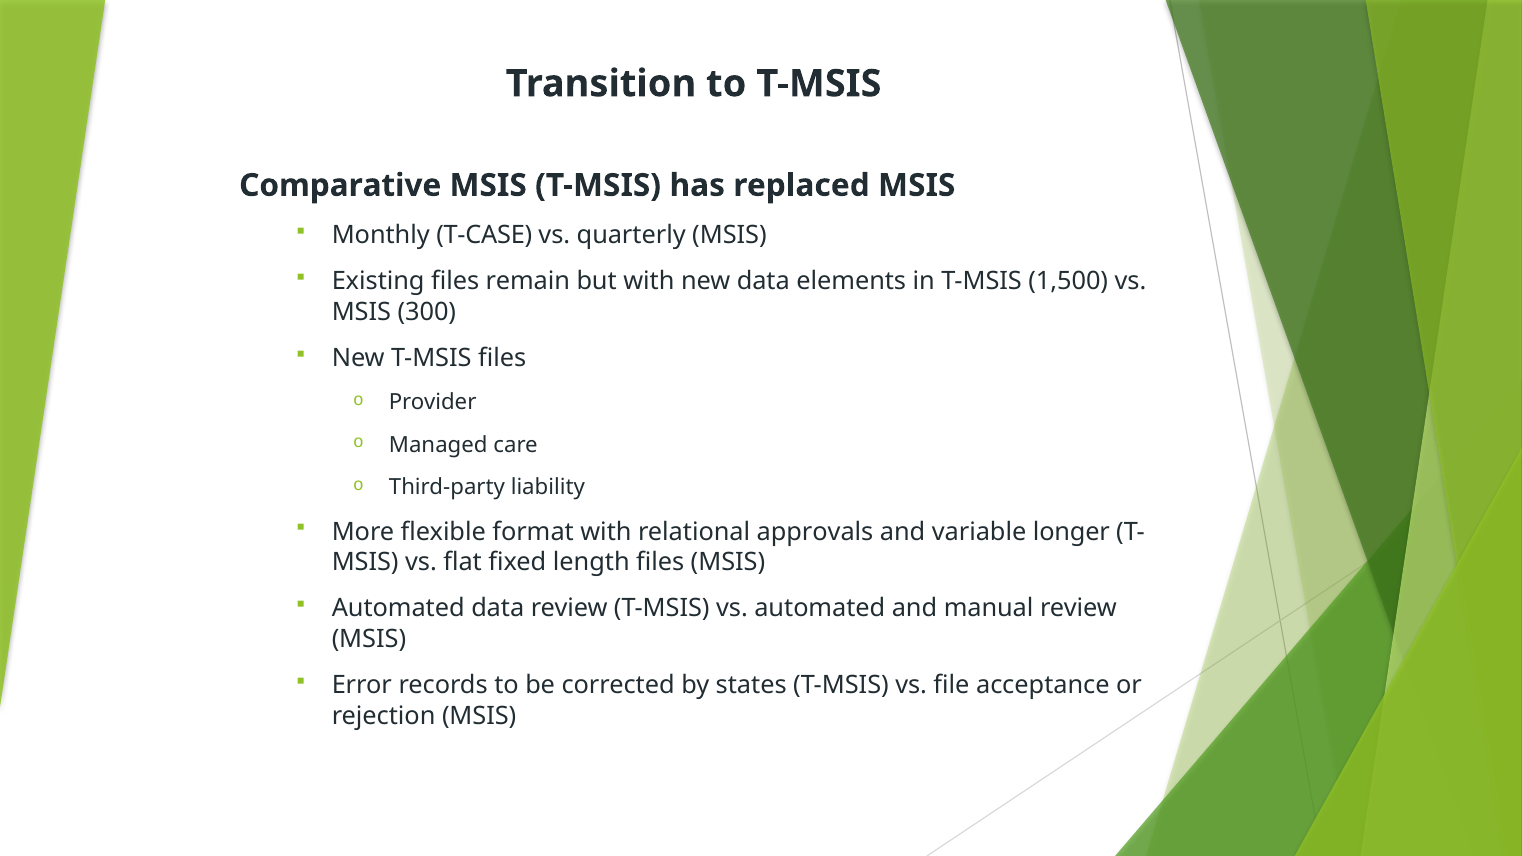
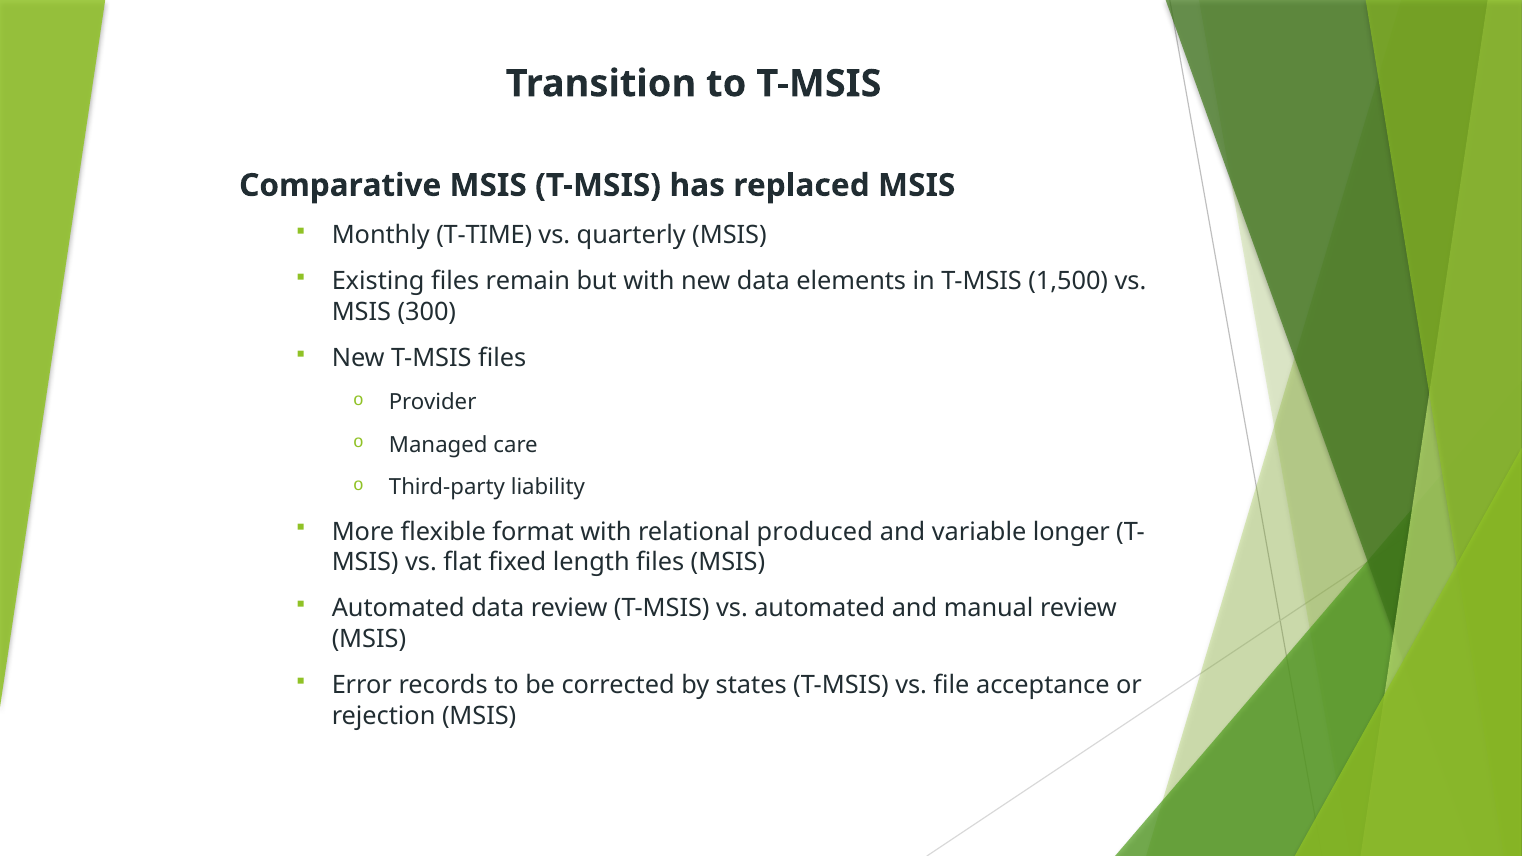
T-CASE: T-CASE -> T-TIME (484, 235)
approvals: approvals -> produced (815, 532)
